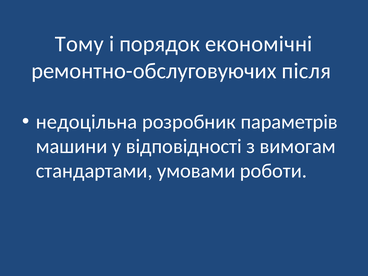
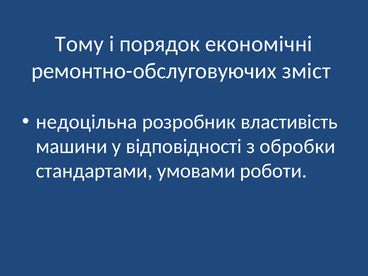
після: після -> зміст (306, 71)
параметрів: параметрів -> властивість (289, 122)
вимогам: вимогам -> обробки (298, 146)
